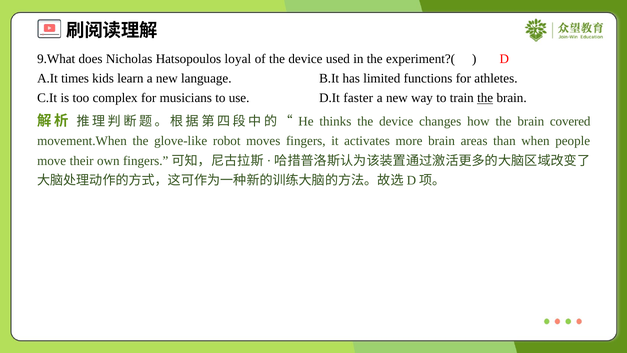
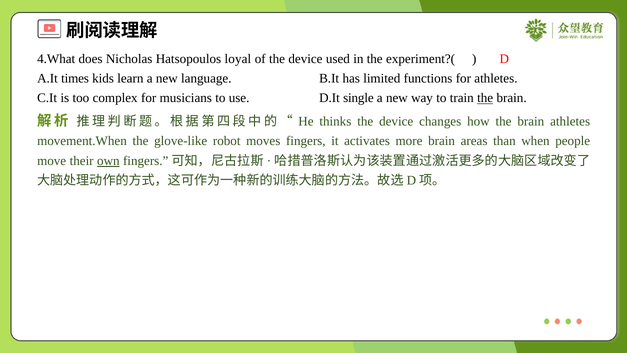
9.What: 9.What -> 4.What (56, 59)
faster: faster -> single (358, 98)
brain covered: covered -> athletes (570, 121)
own underline: none -> present (108, 161)
